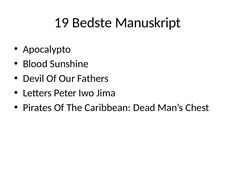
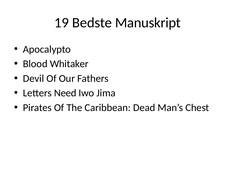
Sunshine: Sunshine -> Whitaker (69, 64)
Peter: Peter -> Need (65, 93)
